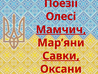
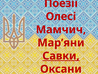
Мамчич underline: present -> none (61, 29)
